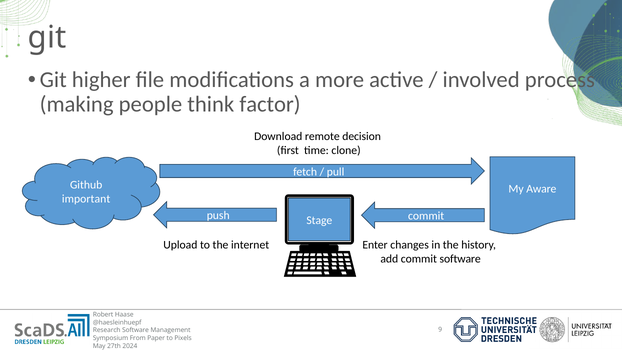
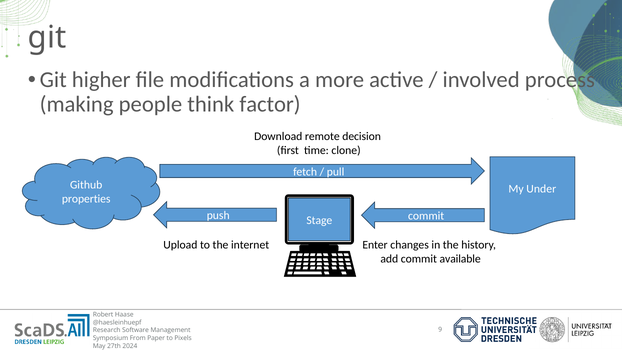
Aware: Aware -> Under (541, 189)
important: important -> properties (86, 199)
commit software: software -> available (460, 259)
